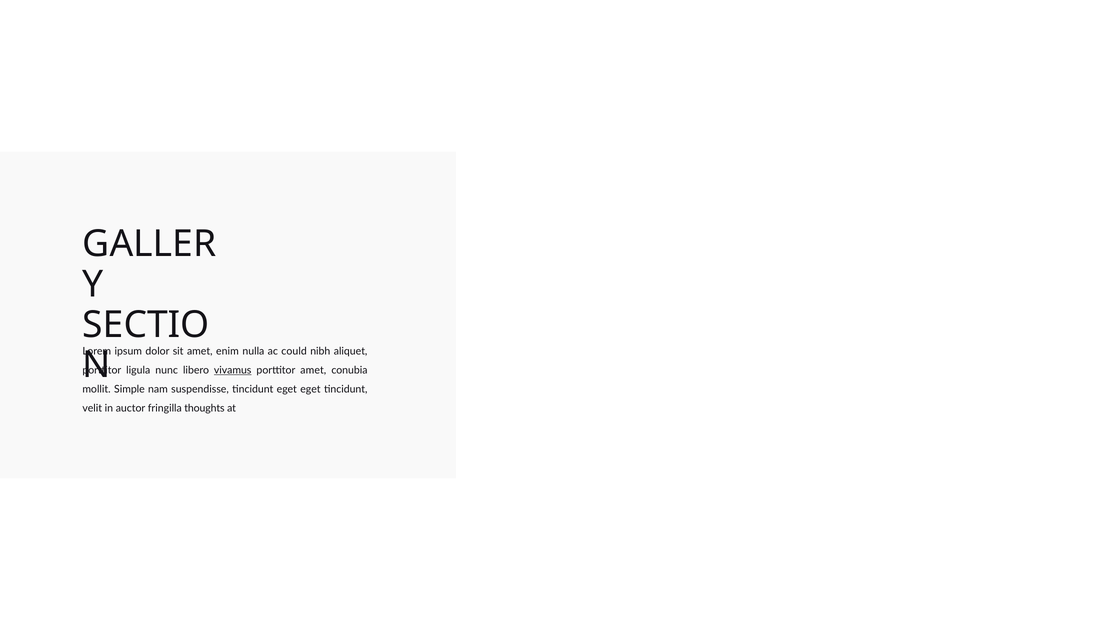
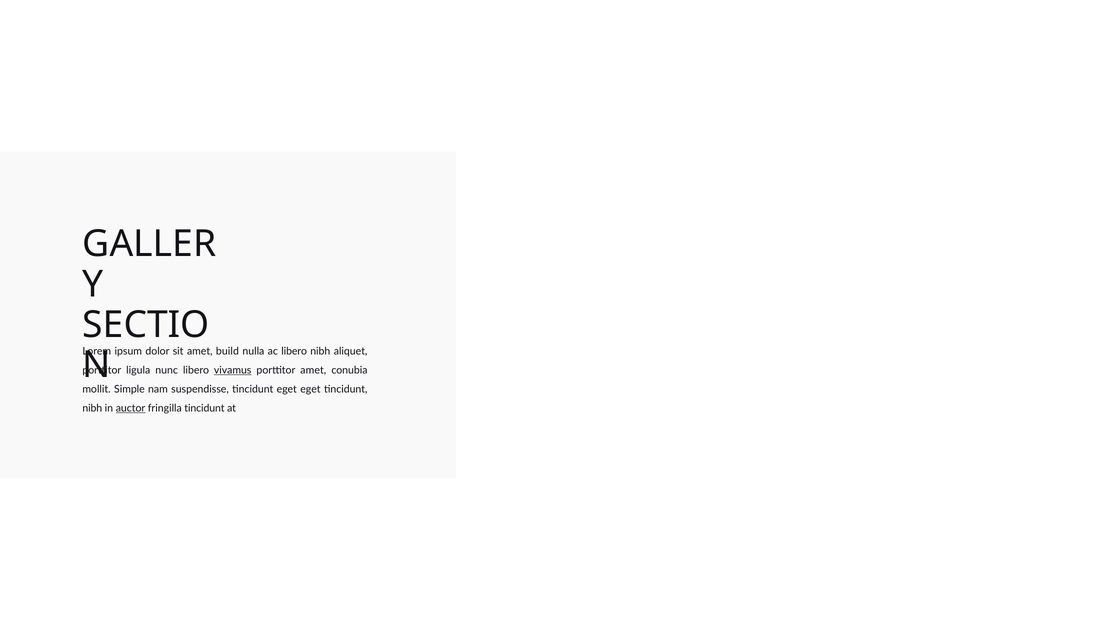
enim: enim -> build (227, 351)
ac could: could -> libero (294, 351)
velit: velit -> nibh (92, 408)
auctor underline: none -> present (131, 408)
fringilla thoughts: thoughts -> tincidunt (204, 408)
